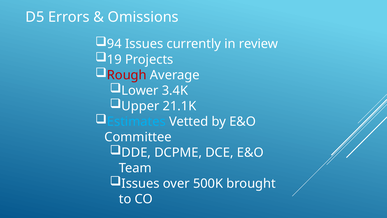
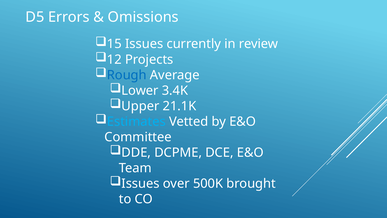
94: 94 -> 15 (114, 44)
19: 19 -> 12 (114, 59)
Rough colour: red -> blue (127, 75)
